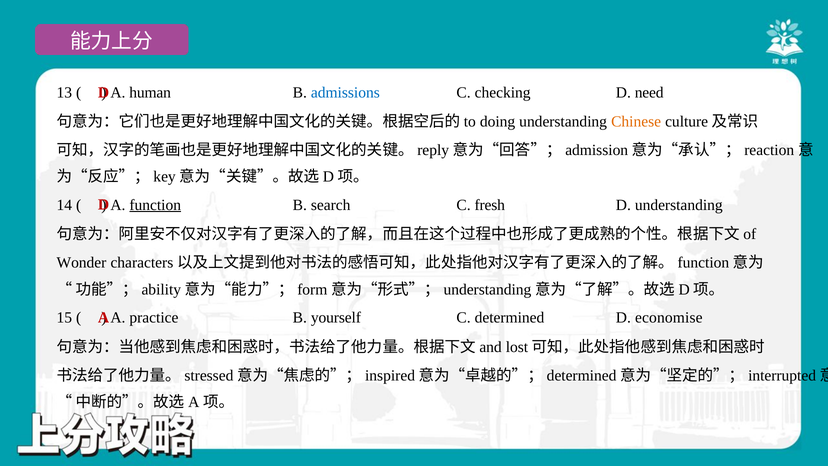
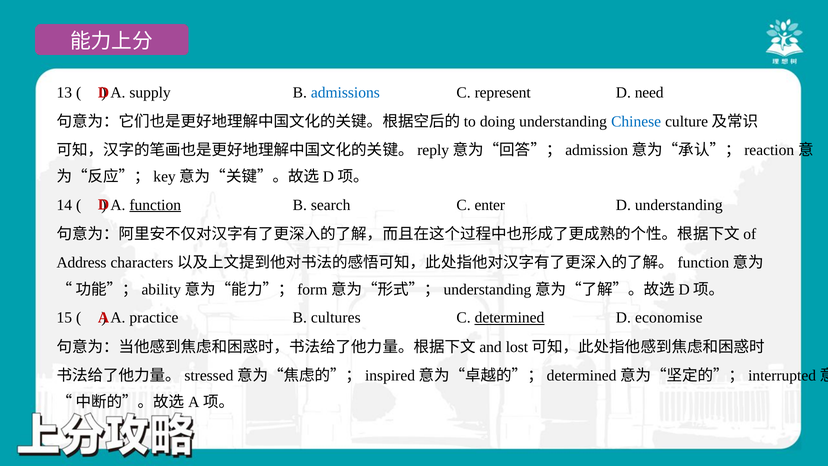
human: human -> supply (150, 93)
checking: checking -> represent (503, 93)
Chinese colour: orange -> blue (636, 121)
fresh: fresh -> enter (490, 205)
Wonder: Wonder -> Address (82, 263)
yourself: yourself -> cultures (336, 318)
determined underline: none -> present (509, 318)
